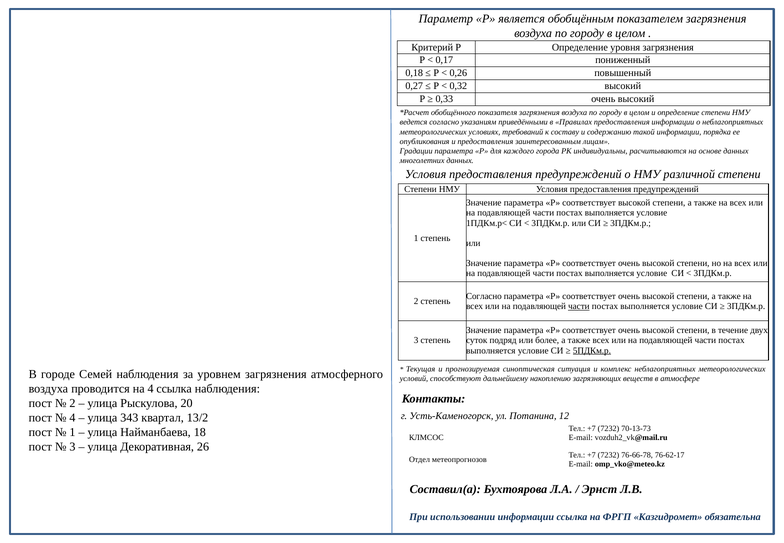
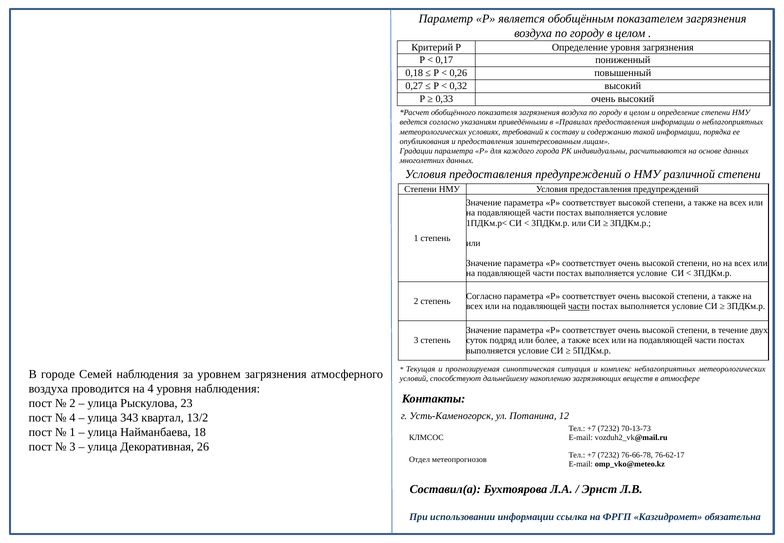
5ПДКм.р underline: present -> none (592, 350)
4 ссылка: ссылка -> уровня (174, 389)
20: 20 -> 23 (187, 403)
